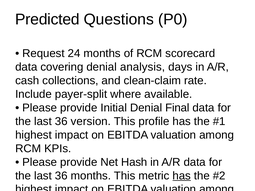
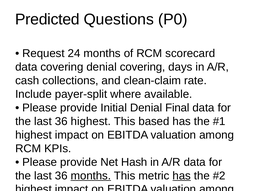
denial analysis: analysis -> covering (143, 67)
36 version: version -> highest (91, 121)
profile: profile -> based (154, 121)
months underline: none -> present (91, 176)
